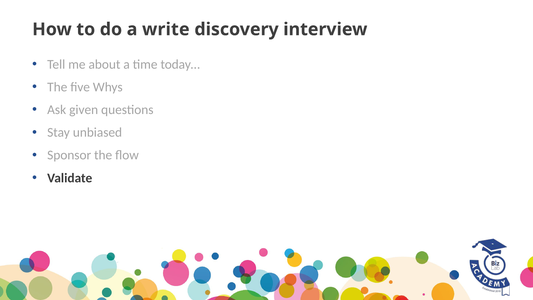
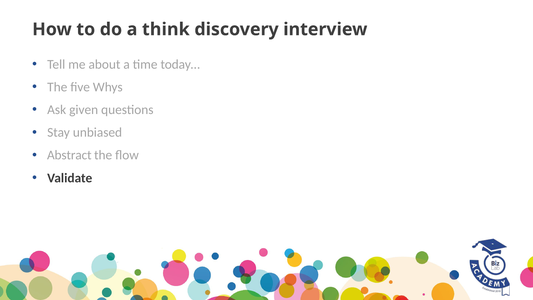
write: write -> think (166, 29)
Sponsor: Sponsor -> Abstract (69, 155)
